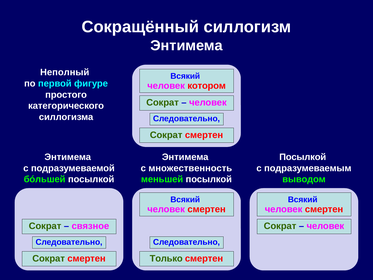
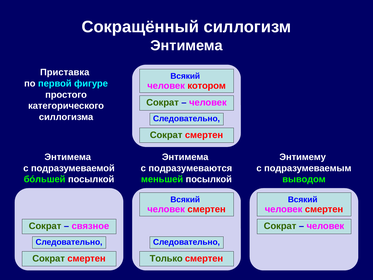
Неполный: Неполный -> Приставка (65, 72)
Посылкой: Посылкой -> Энтимему (303, 157)
множественность: множественность -> подразумеваются (190, 168)
